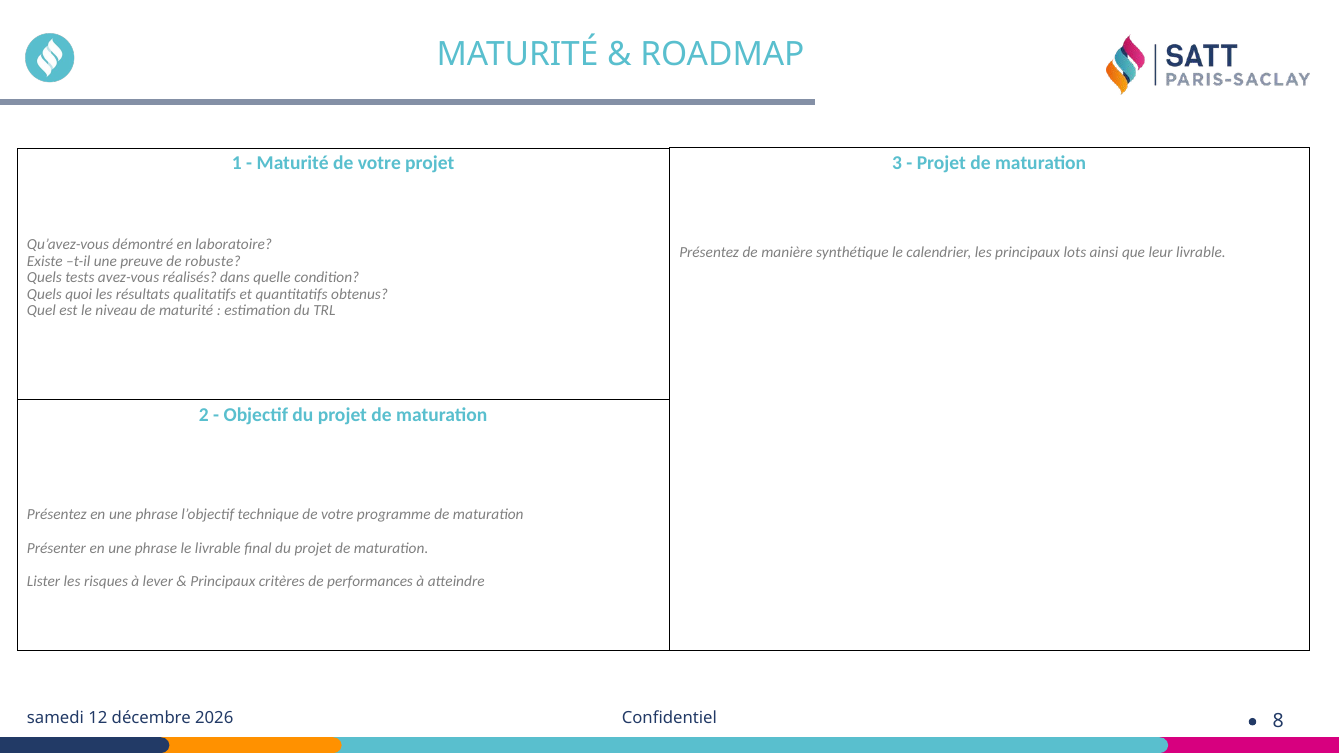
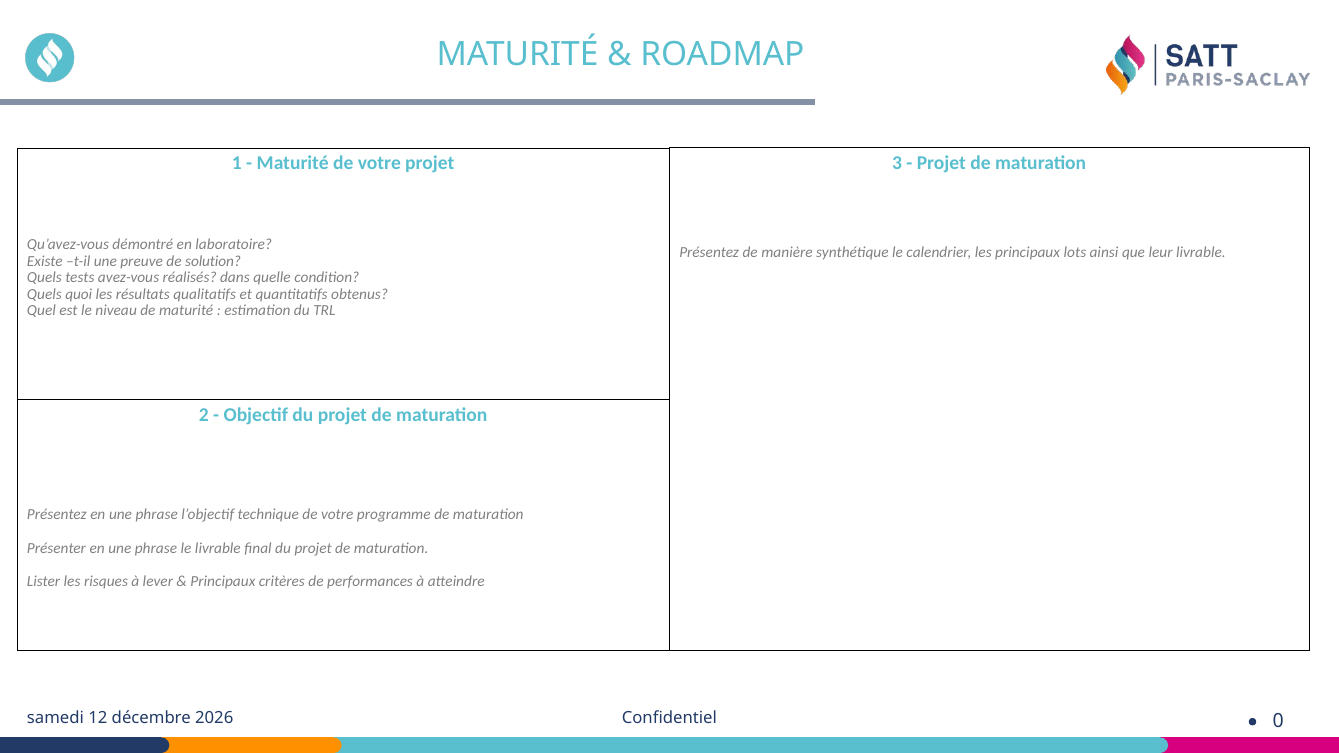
robuste: robuste -> solution (213, 261)
8: 8 -> 0 (1278, 721)
